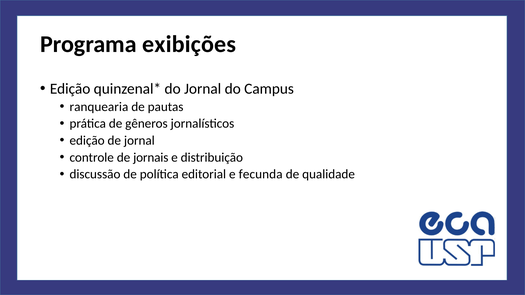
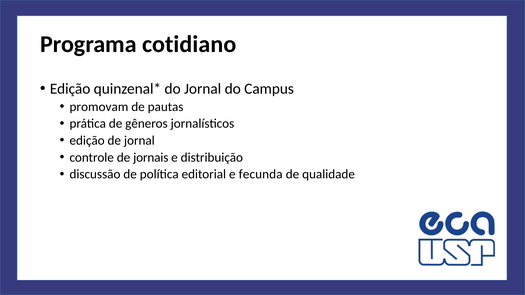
exibições: exibições -> cotidiano (189, 44)
ranquearia: ranquearia -> promovam (99, 107)
